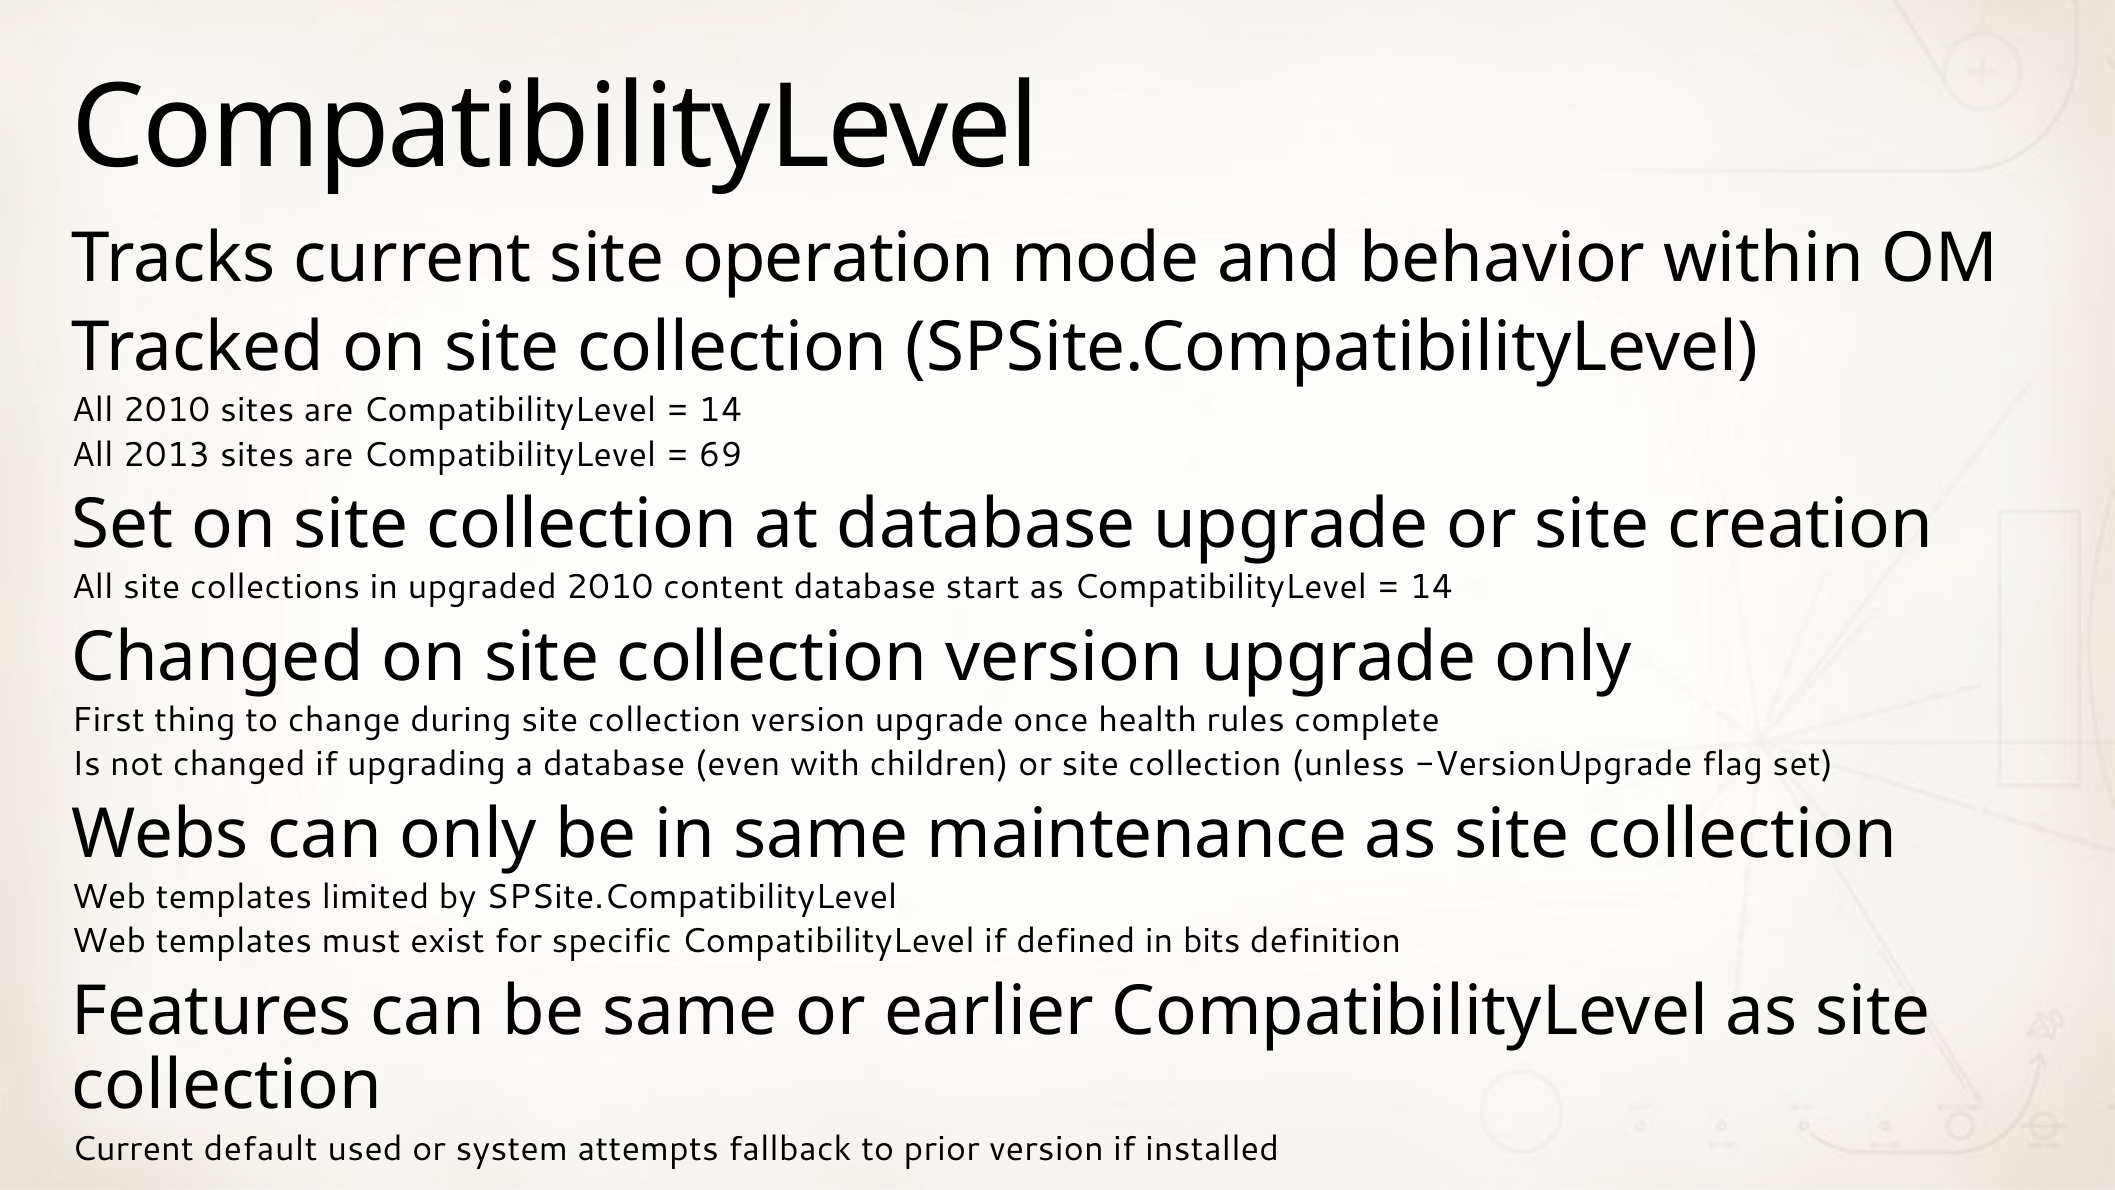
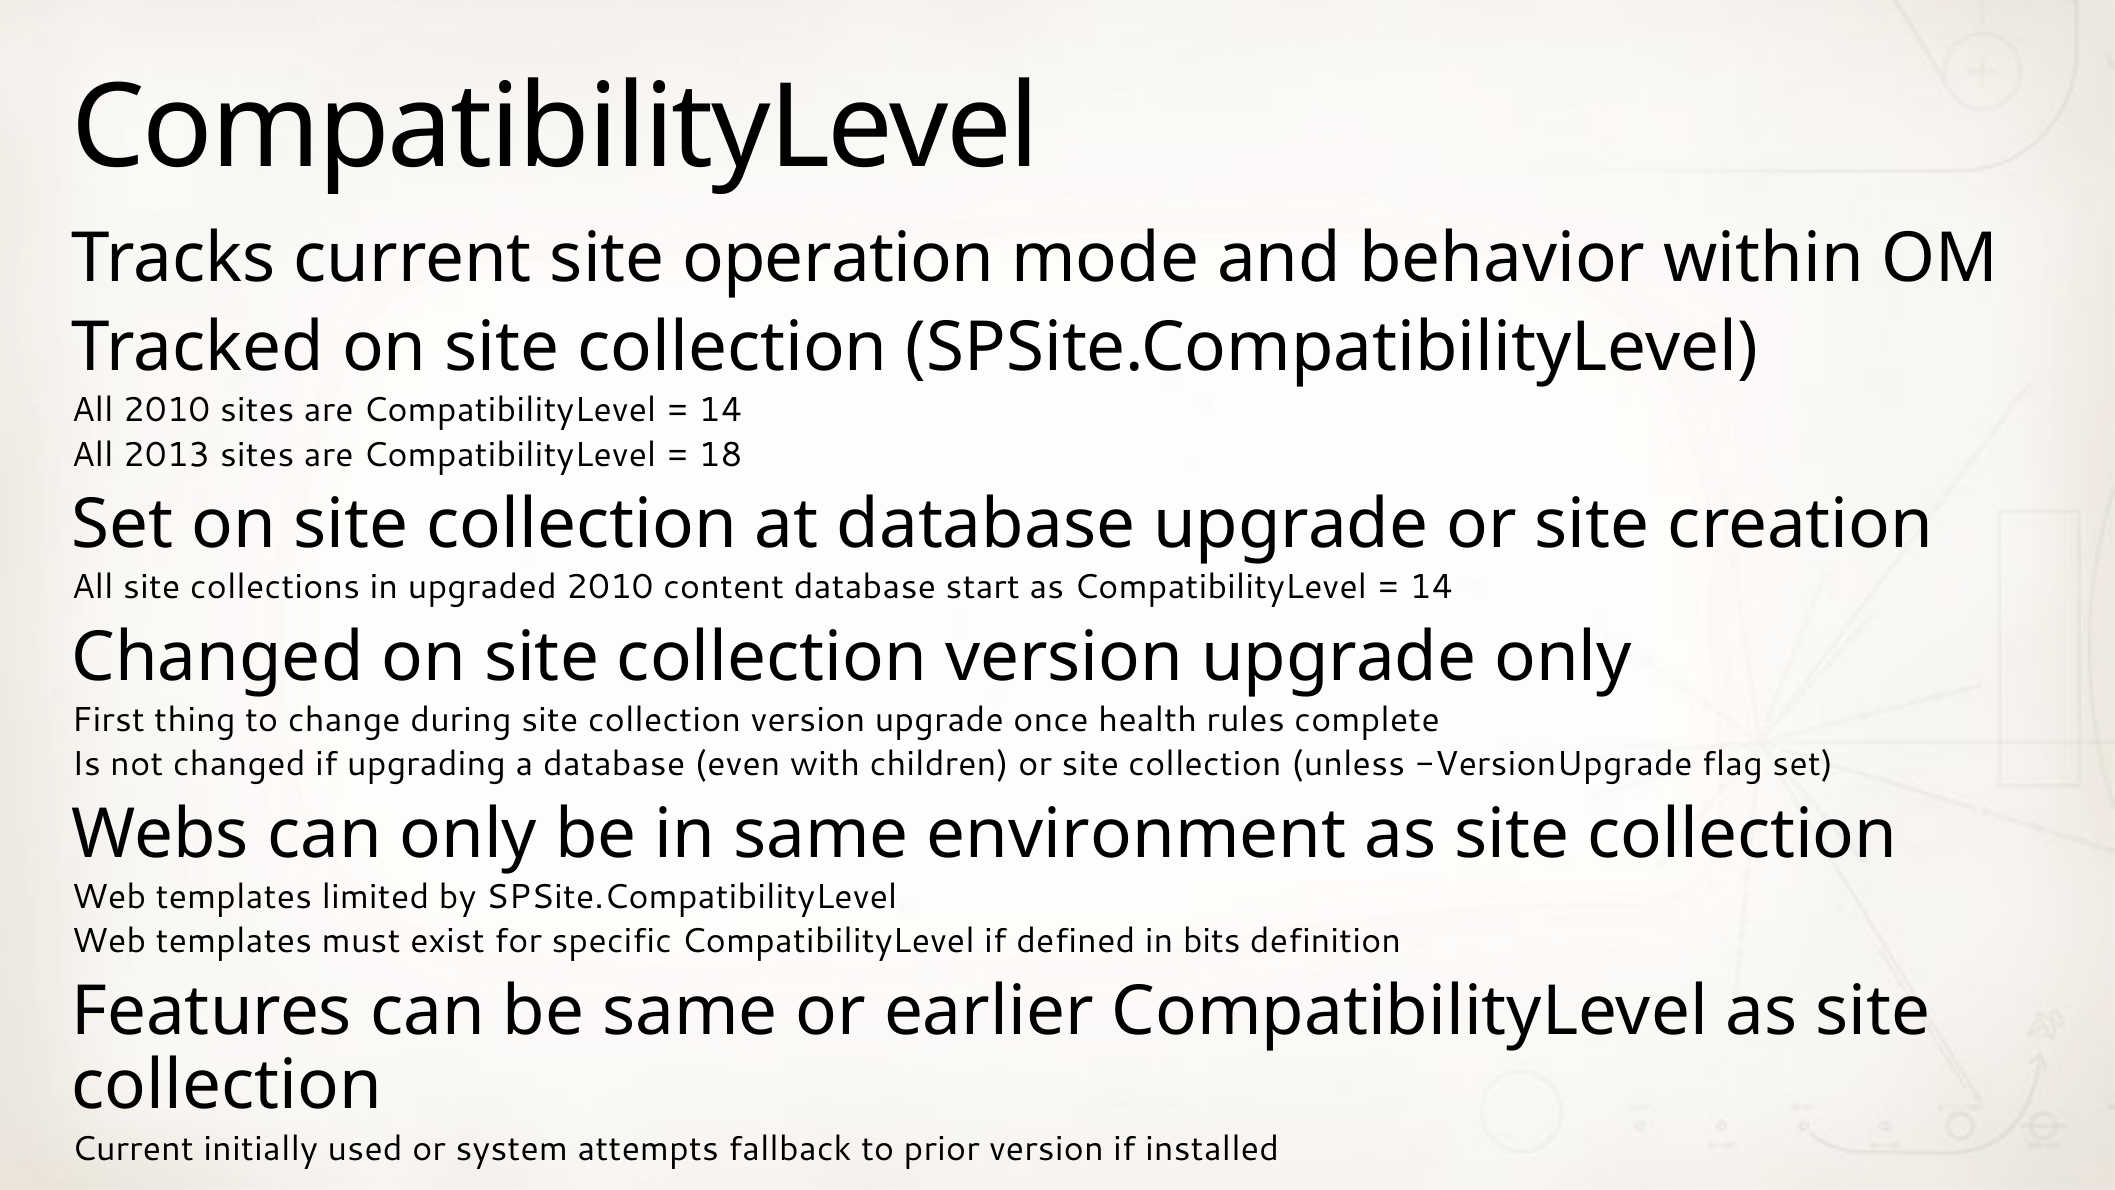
69: 69 -> 18 (721, 455)
maintenance: maintenance -> environment (1137, 834)
default: default -> initially (261, 1149)
